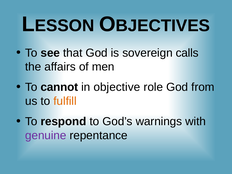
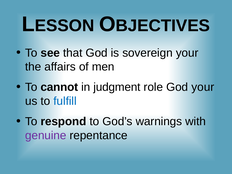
sovereign calls: calls -> your (187, 53)
objective: objective -> judgment (117, 87)
God from: from -> your (203, 87)
fulfill colour: orange -> blue (65, 101)
